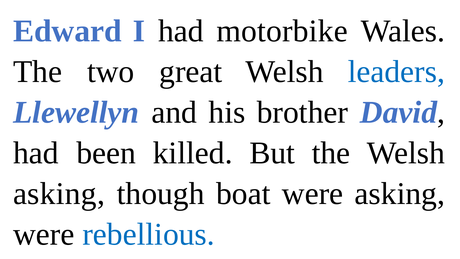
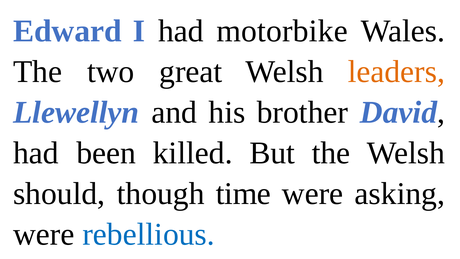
leaders colour: blue -> orange (396, 72)
asking: asking -> should (59, 194)
boat: boat -> time (243, 194)
